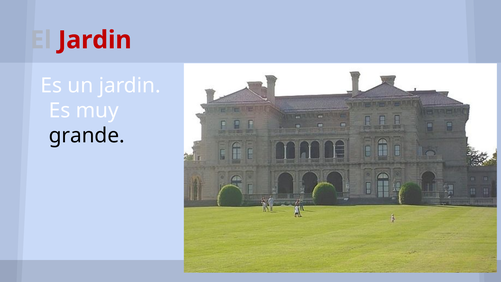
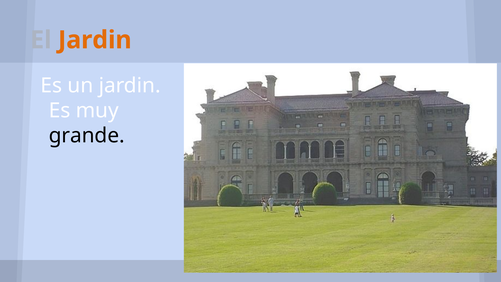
Jardin colour: red -> orange (95, 40)
